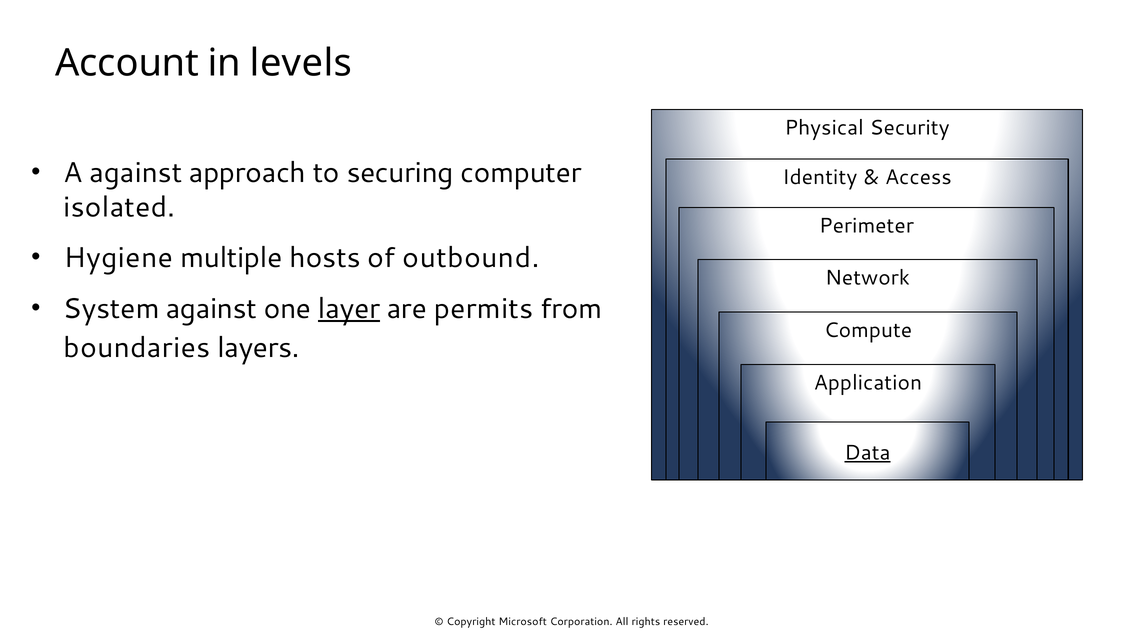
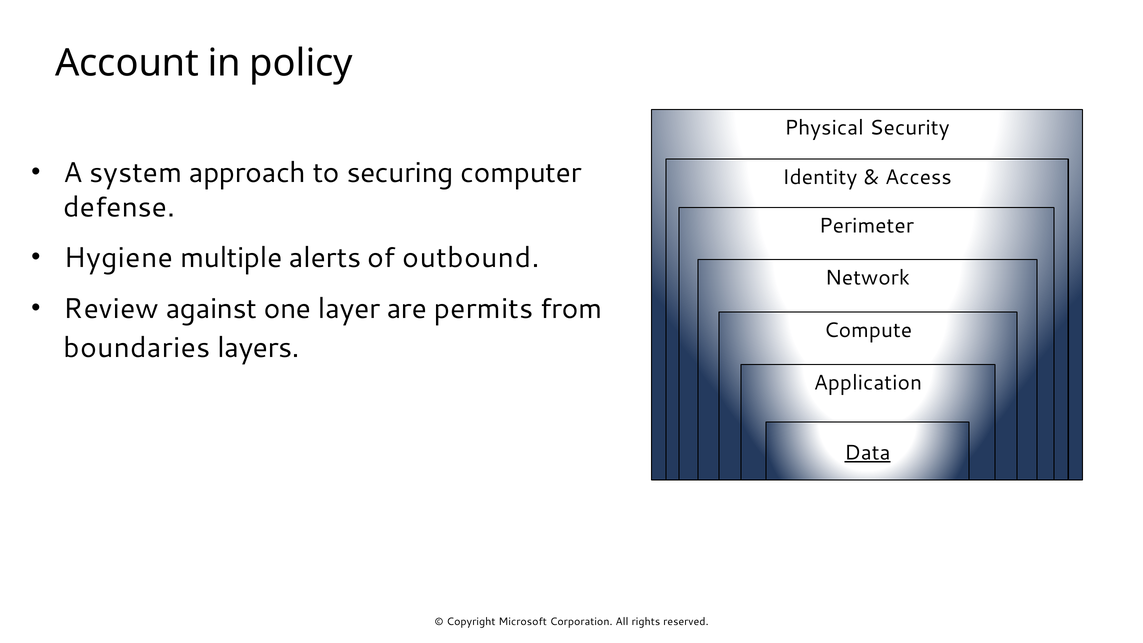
levels: levels -> policy (301, 63)
A against: against -> system (136, 173)
isolated: isolated -> defense (119, 207)
hosts: hosts -> alerts (325, 258)
System: System -> Review (111, 309)
layer underline: present -> none (349, 309)
